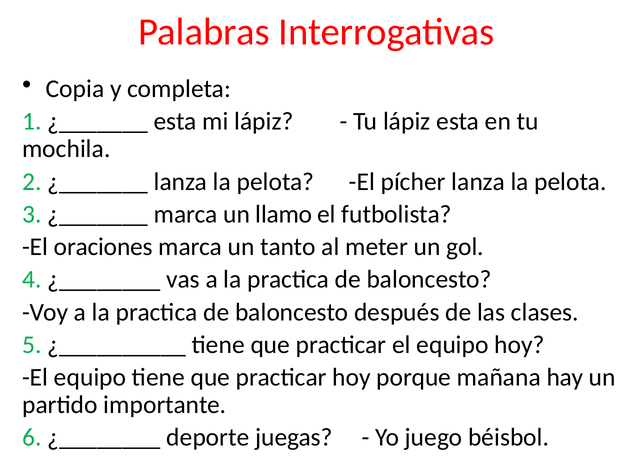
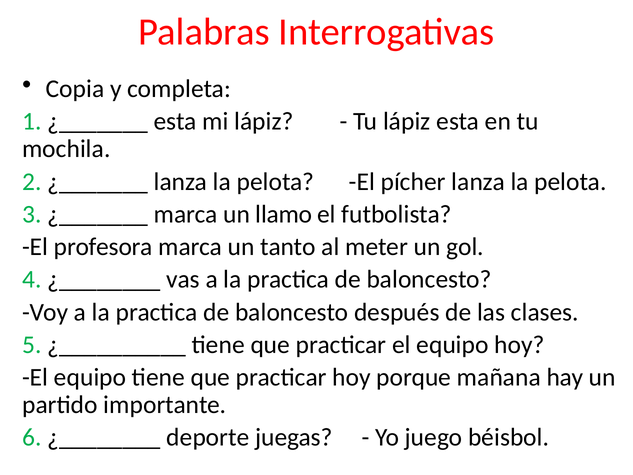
oraciones: oraciones -> profesora (103, 247)
